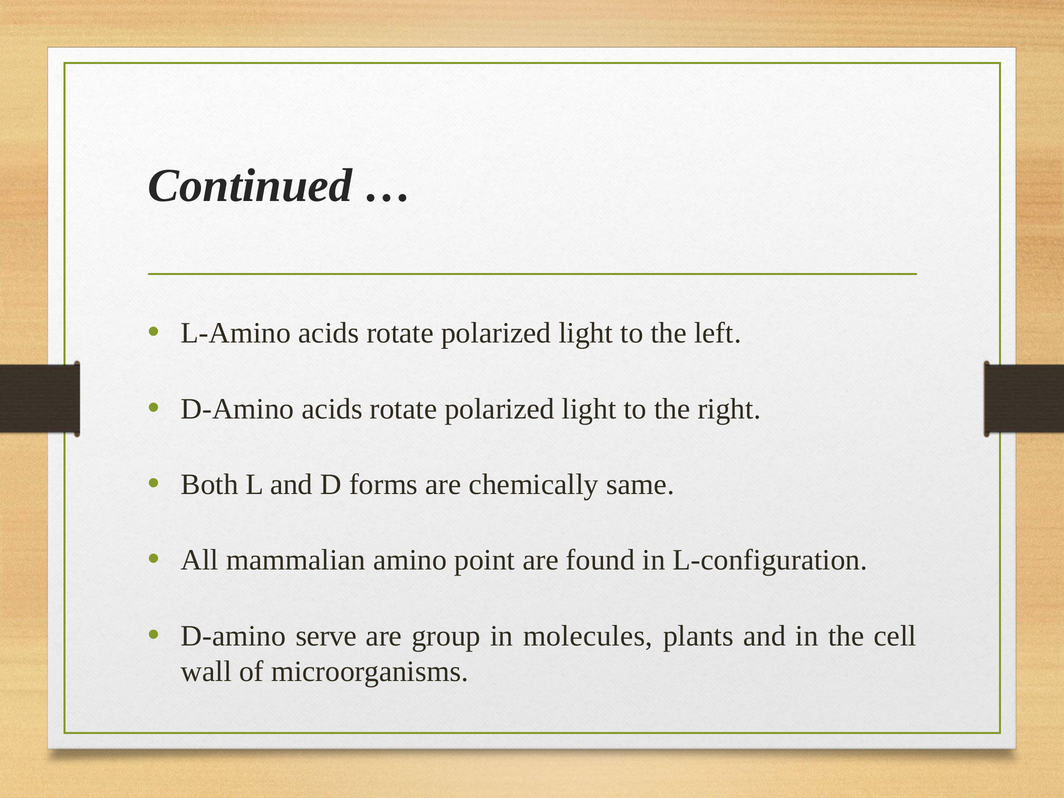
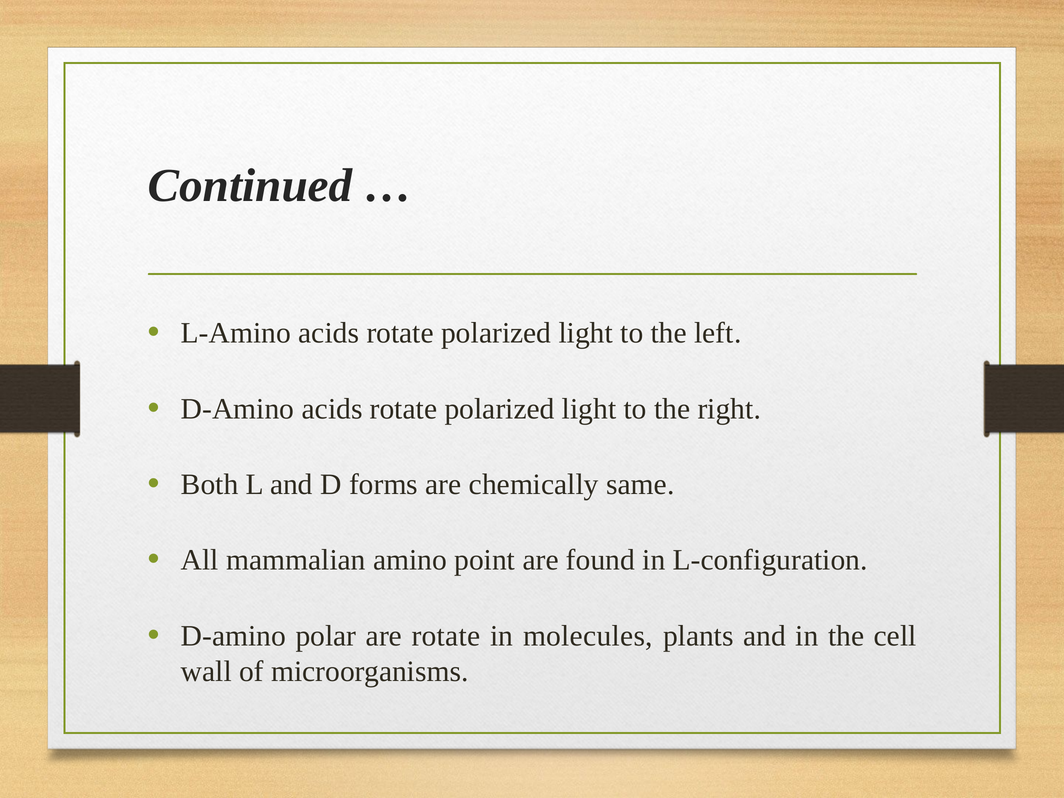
serve: serve -> polar (326, 636)
are group: group -> rotate (446, 636)
